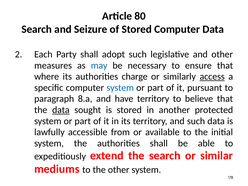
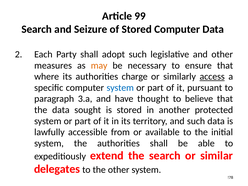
80: 80 -> 99 (140, 16)
may colour: blue -> orange (99, 65)
8.a: 8.a -> 3.a (85, 99)
have territory: territory -> thought (153, 99)
data underline: present -> none (61, 110)
mediums: mediums -> delegates (57, 169)
